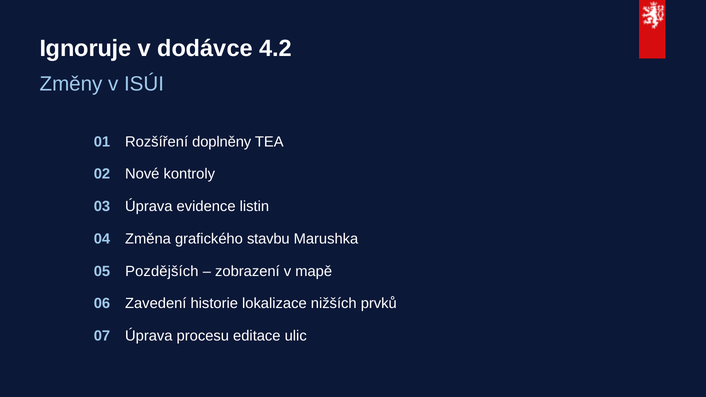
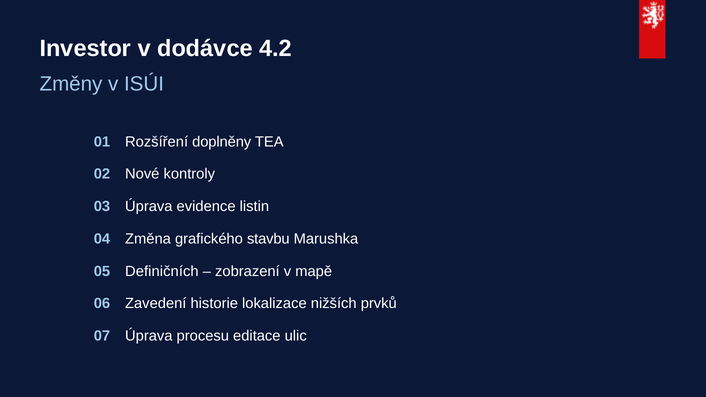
Ignoruje: Ignoruje -> Investor (85, 48)
Pozdějších: Pozdějších -> Definičních (162, 271)
